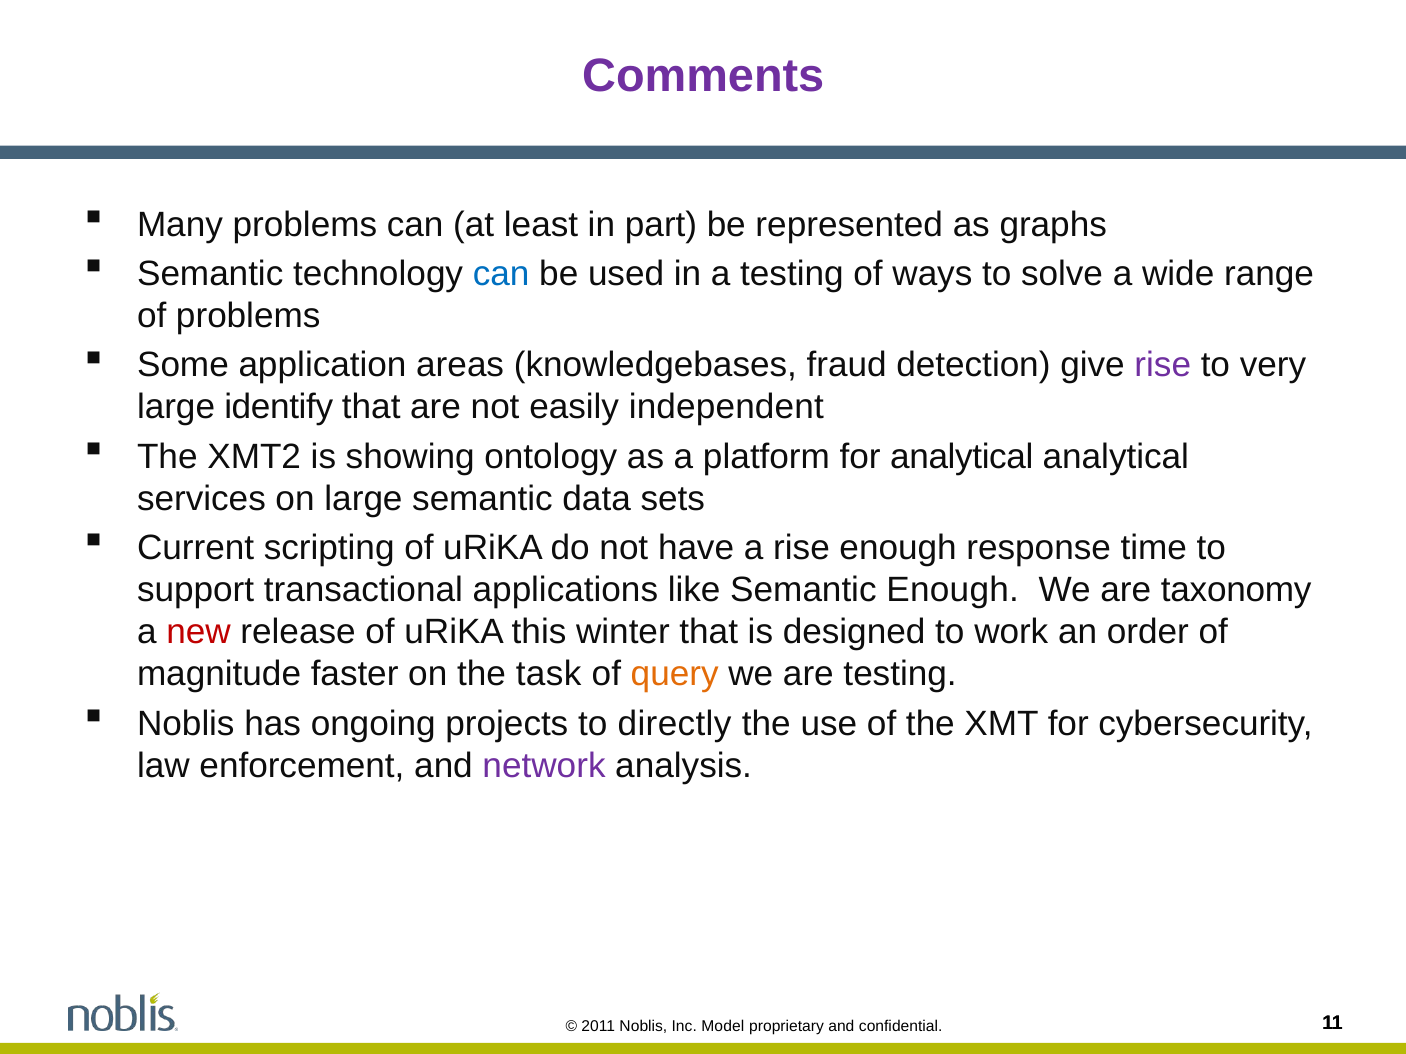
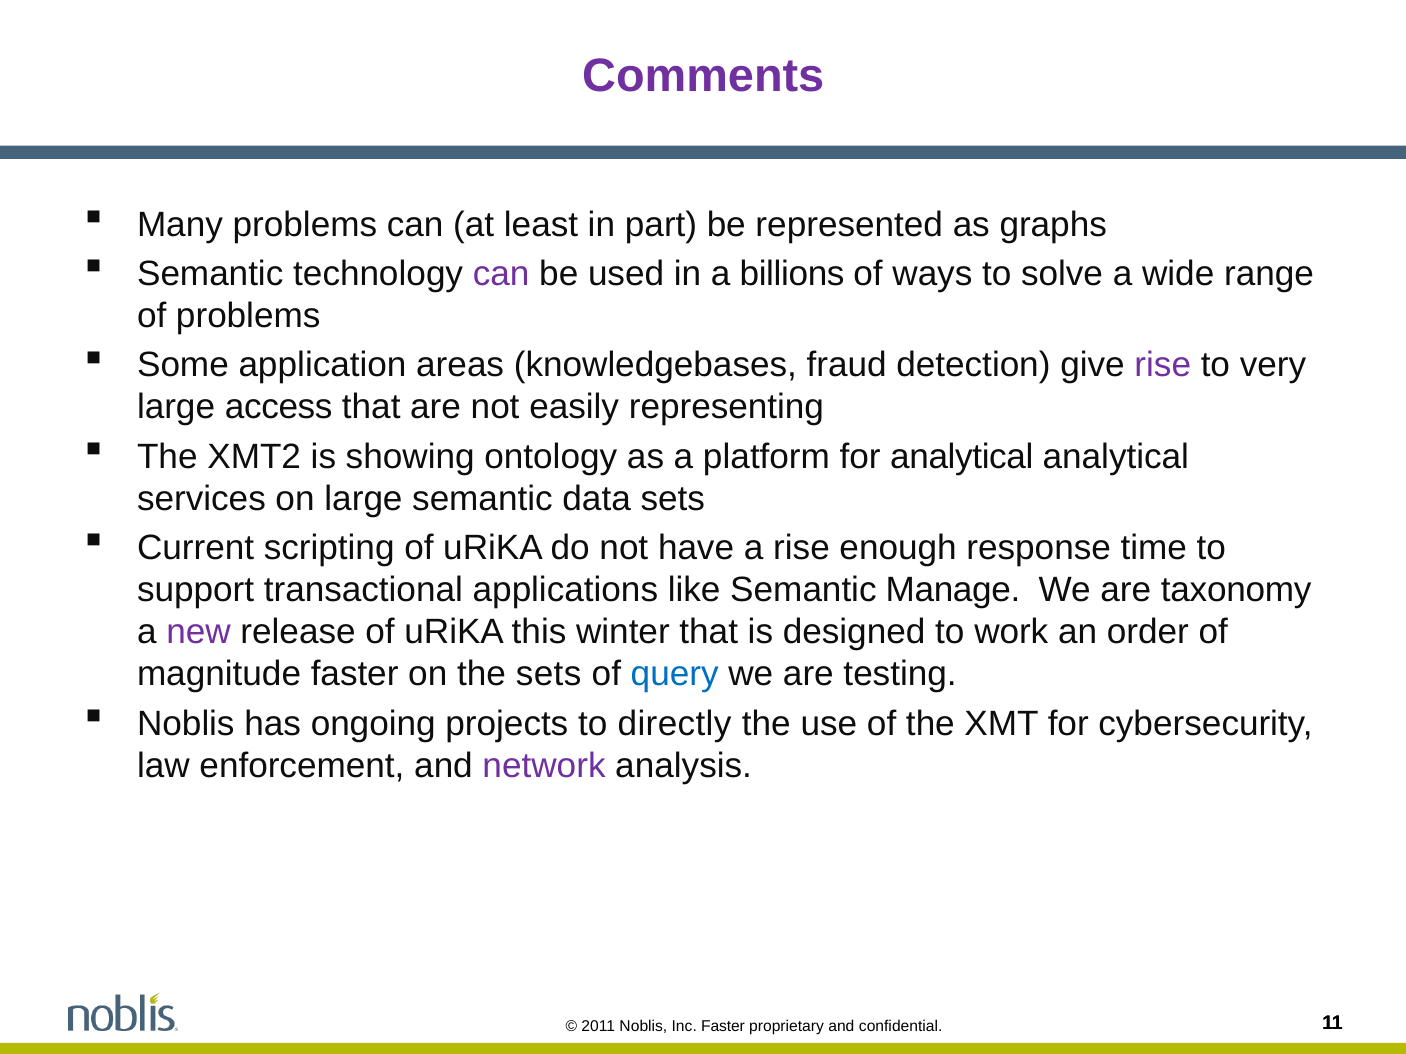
can colour: blue -> purple (501, 274)
a testing: testing -> billions (792, 274)
identify: identify -> access (279, 407)
independent: independent -> representing (726, 407)
Semantic Enough: Enough -> Manage (953, 590)
new colour: red -> purple (199, 632)
the task: task -> sets (549, 675)
query colour: orange -> blue (675, 675)
Model: Model -> Faster (723, 1027)
